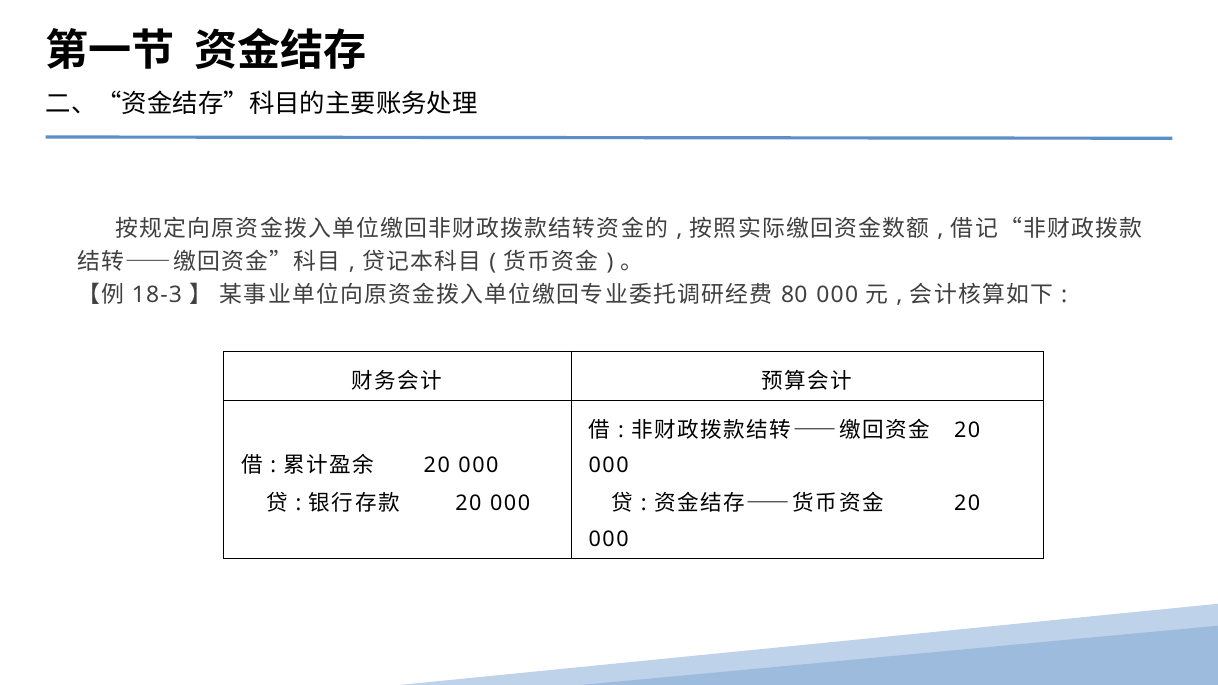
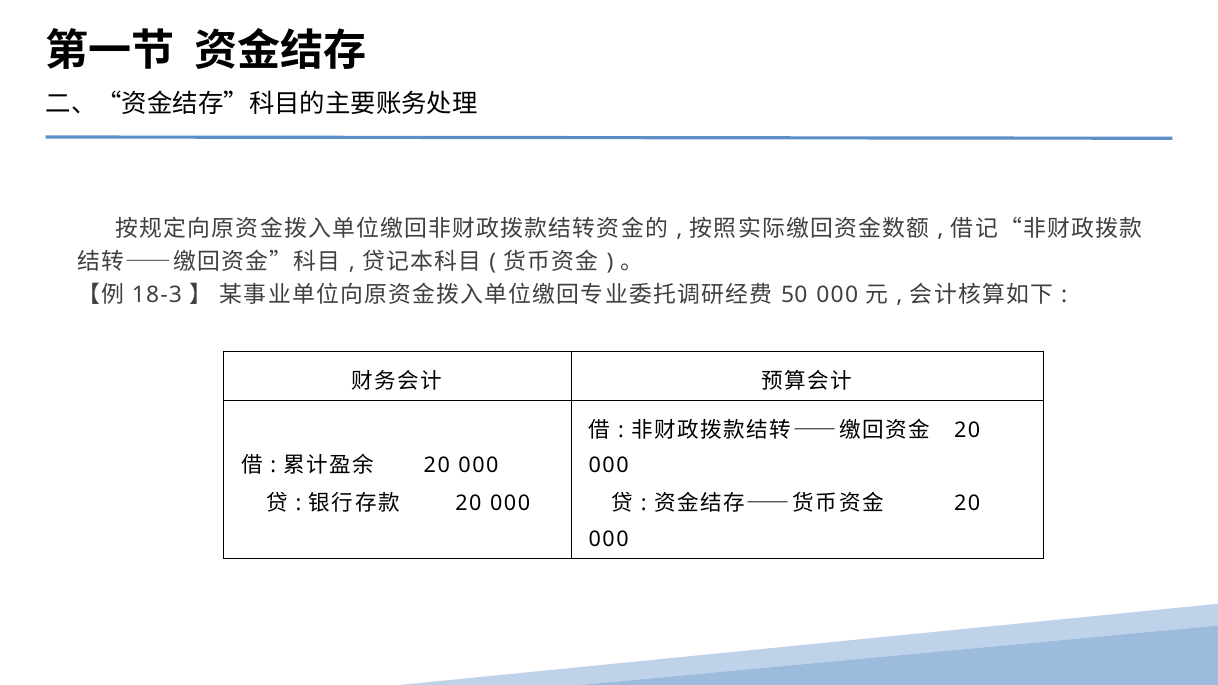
80: 80 -> 50 (794, 295)
